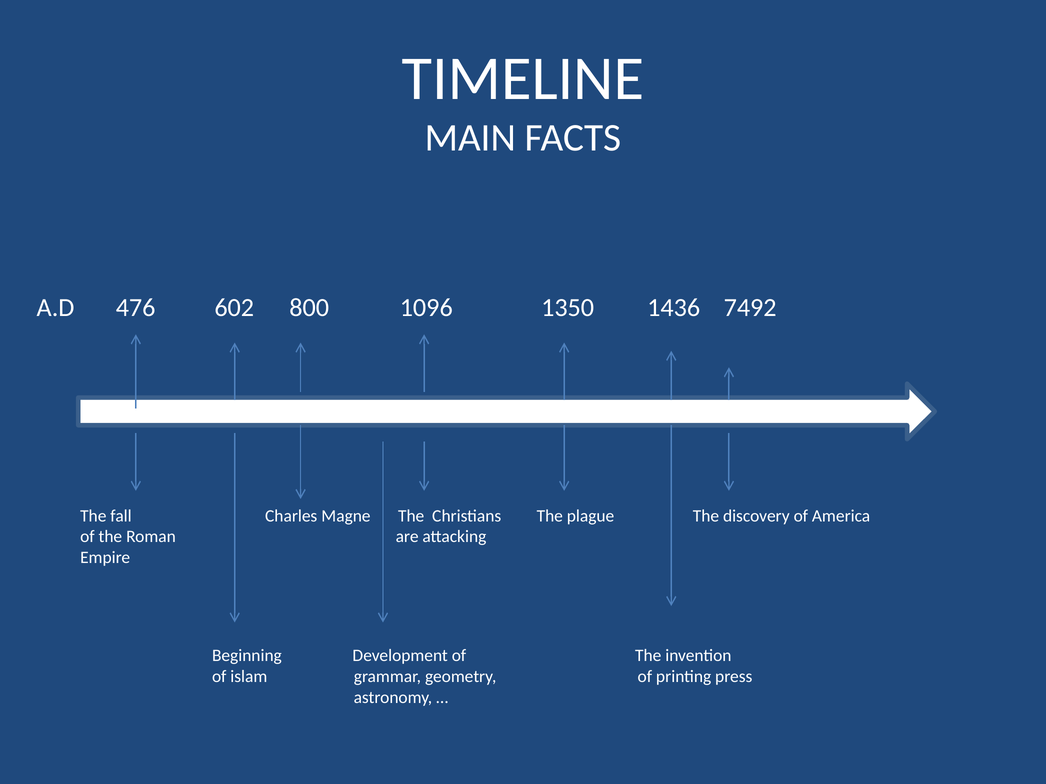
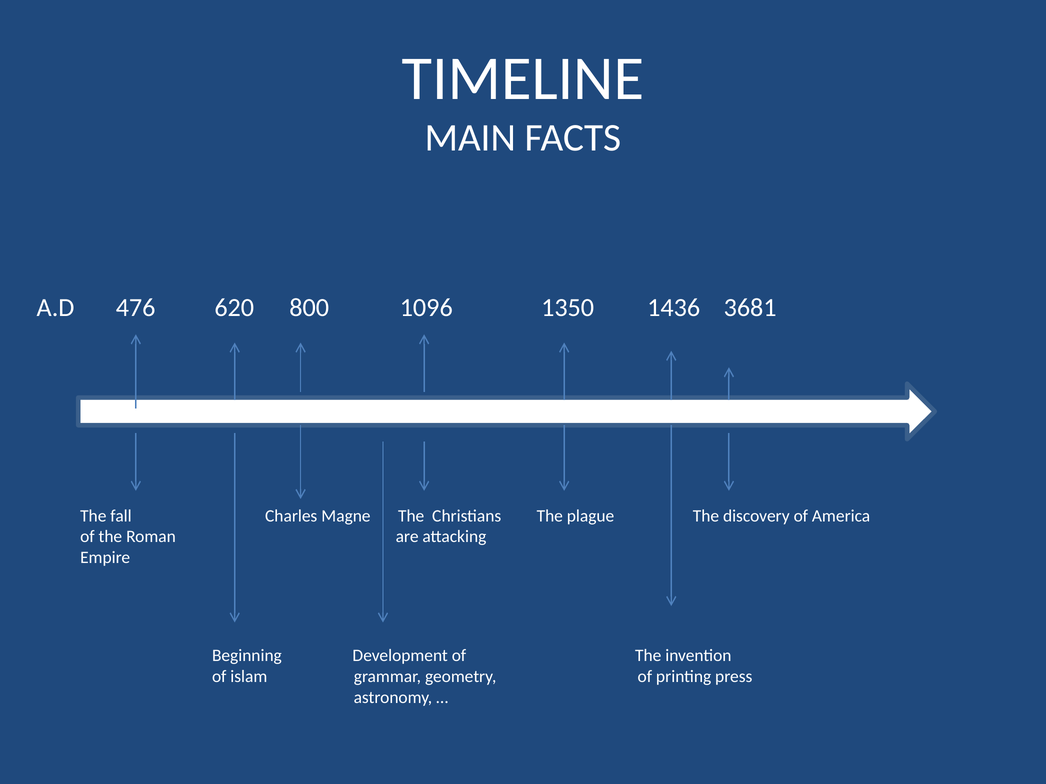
602: 602 -> 620 (234, 308)
7492: 7492 -> 3681 (750, 308)
